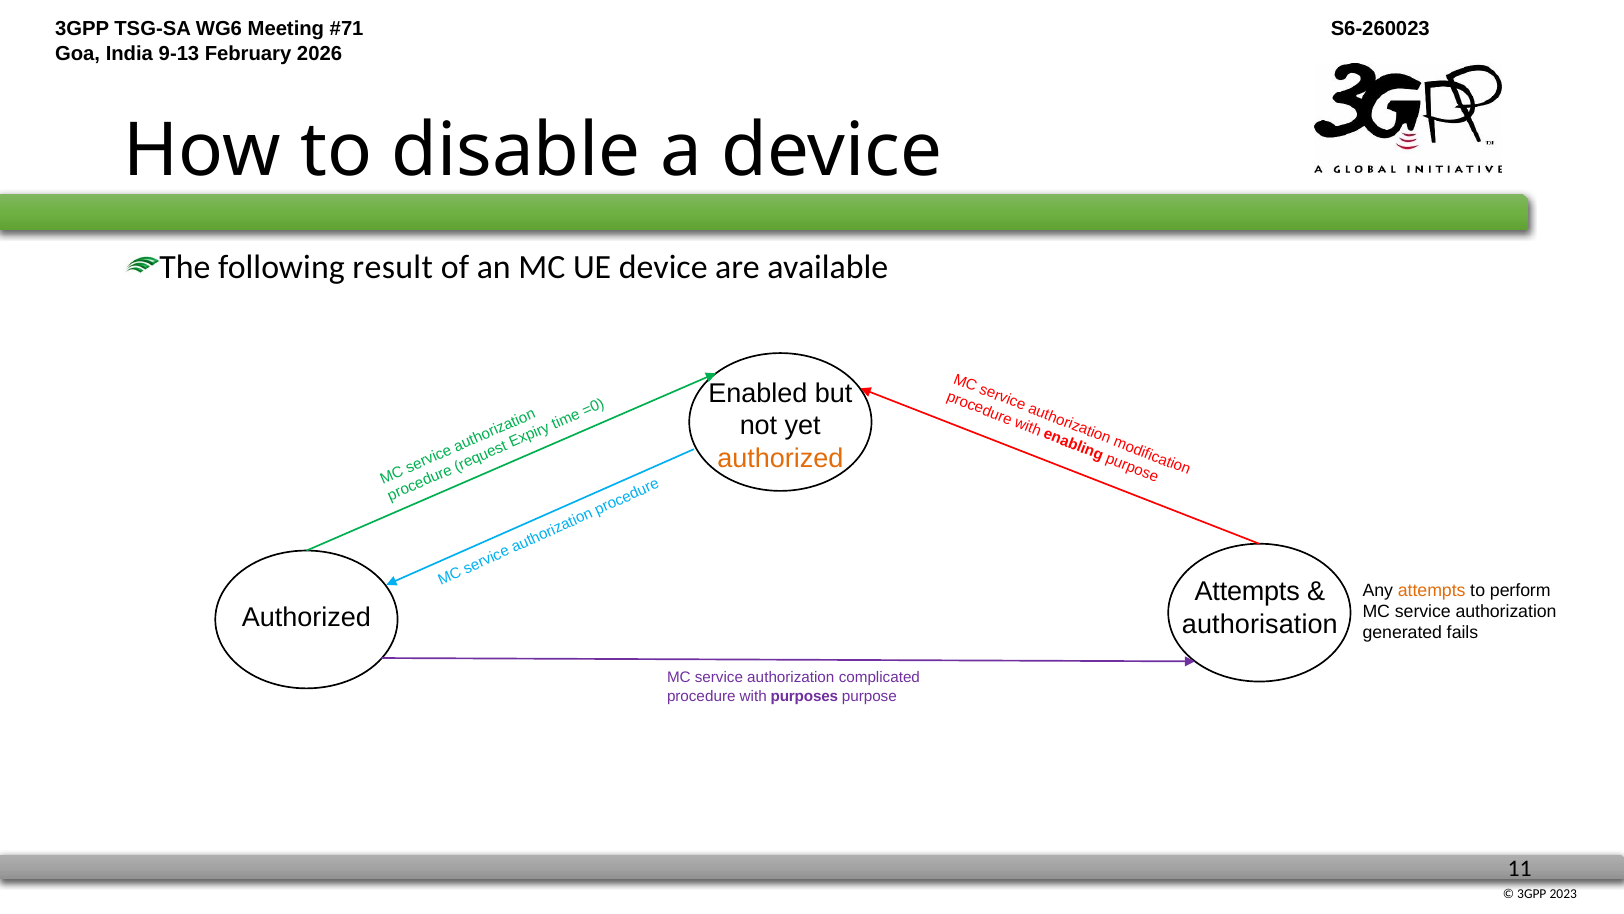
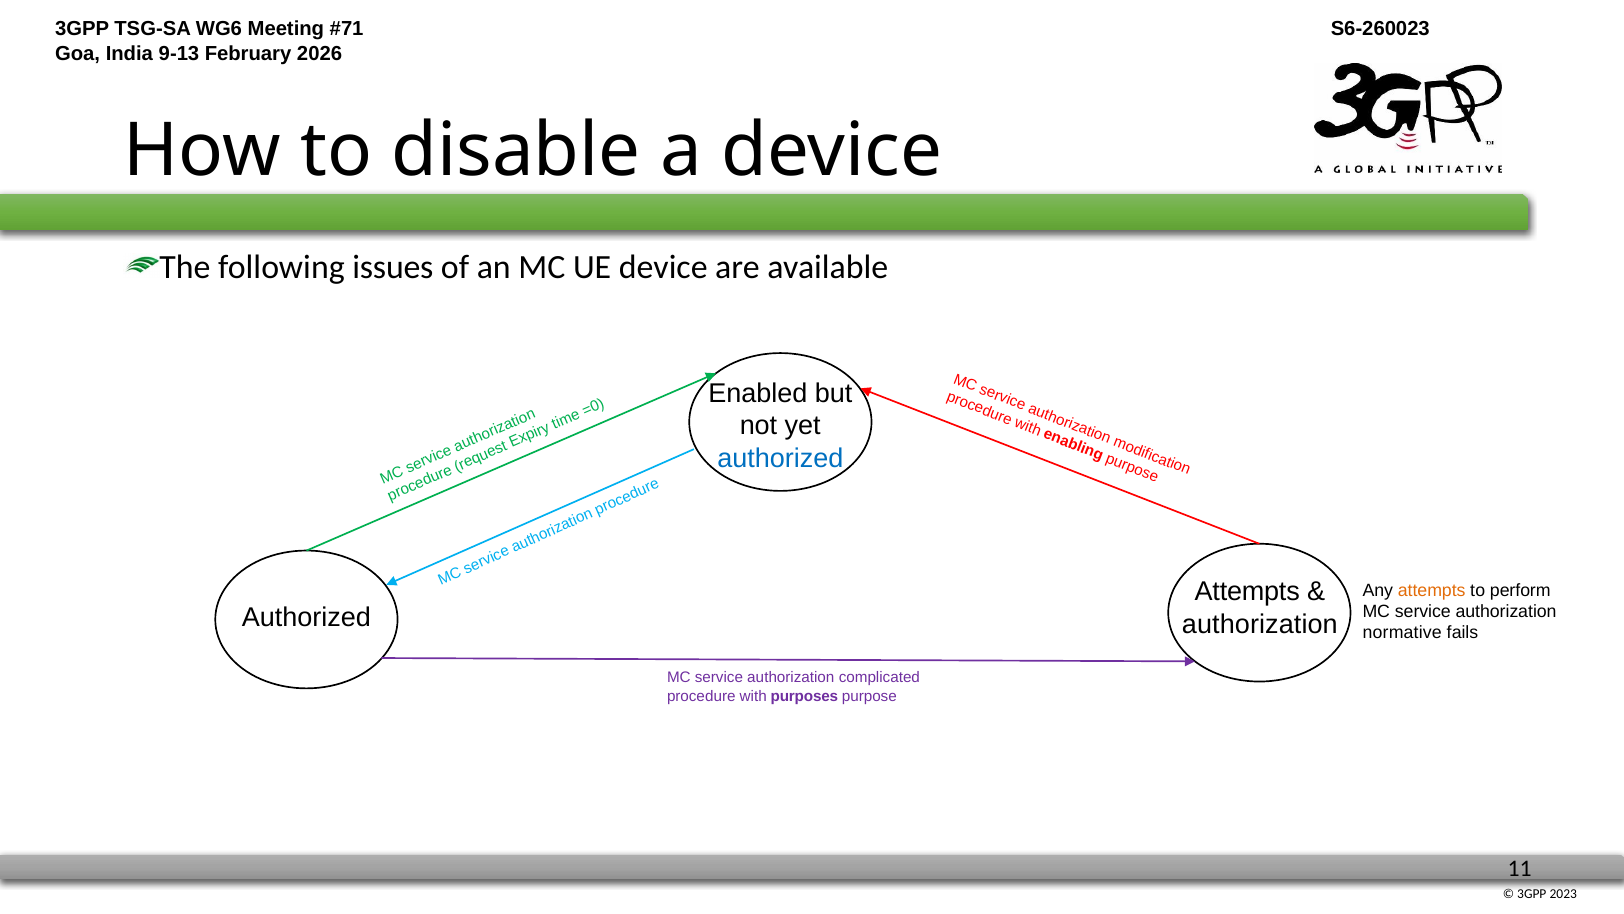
result: result -> issues (393, 267)
authorized colour: orange -> blue (780, 458)
authorisation: authorisation -> authorization (1260, 624)
generated: generated -> normative (1402, 633)
